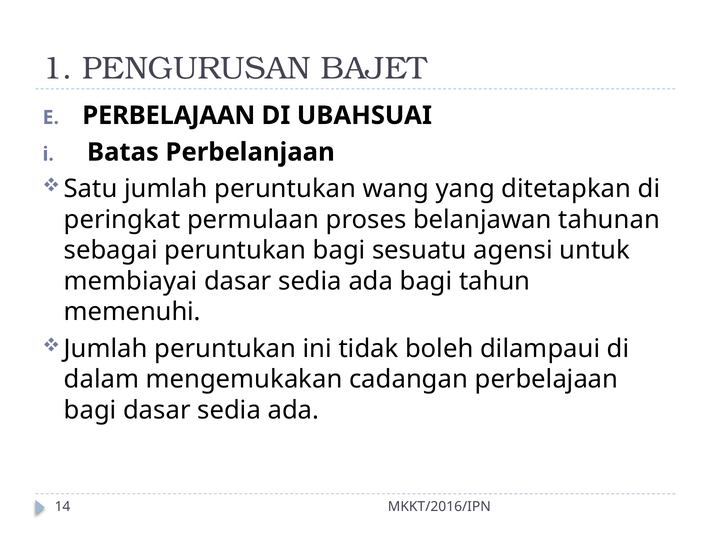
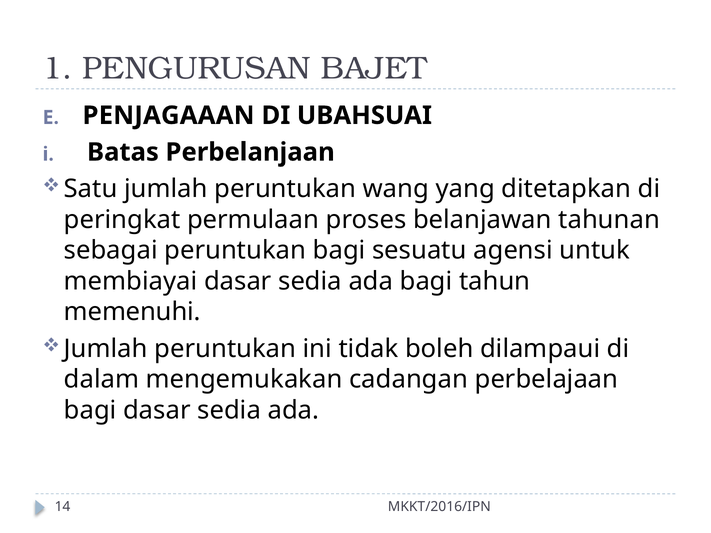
PERBELAJAAN: PERBELAJAAN -> PENJAGAAAN (169, 116)
